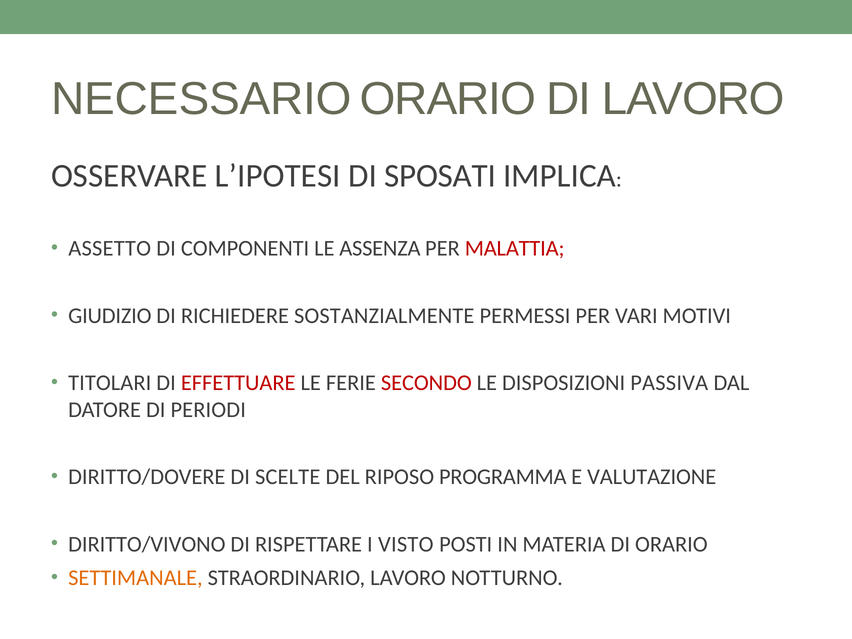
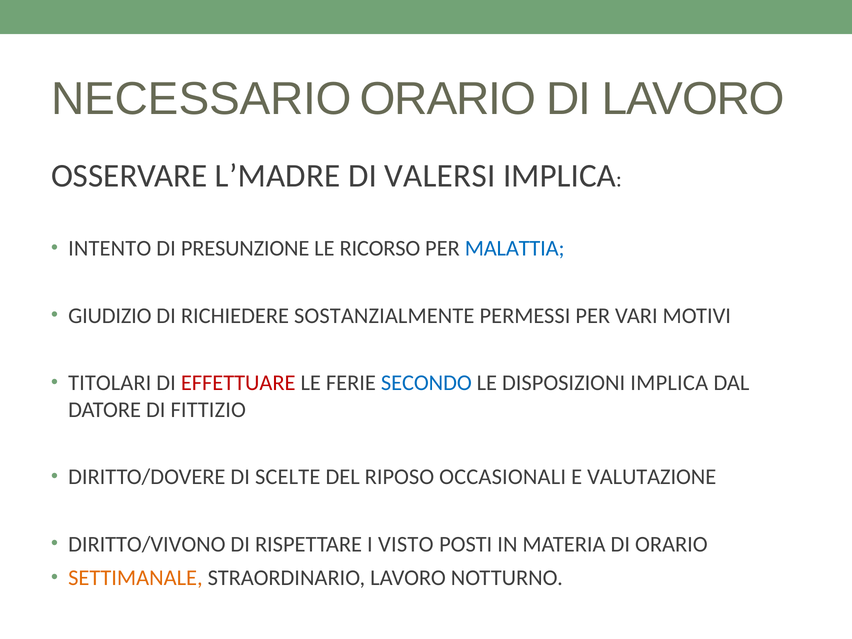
L’IPOTESI: L’IPOTESI -> L’MADRE (278, 176)
SPOSATI: SPOSATI -> VALERSI (440, 176)
ASSETTO: ASSETTO -> INTENTO (110, 248)
COMPONENTI: COMPONENTI -> PRESUNZIONE (245, 248)
ASSENZA: ASSENZA -> RICORSO (380, 248)
MALATTIA colour: red -> blue (515, 248)
SECONDO colour: red -> blue (426, 383)
DISPOSIZIONI PASSIVA: PASSIVA -> IMPLICA (669, 383)
PERIODI: PERIODI -> FITTIZIO (208, 410)
PROGRAMMA: PROGRAMMA -> OCCASIONALI (503, 477)
